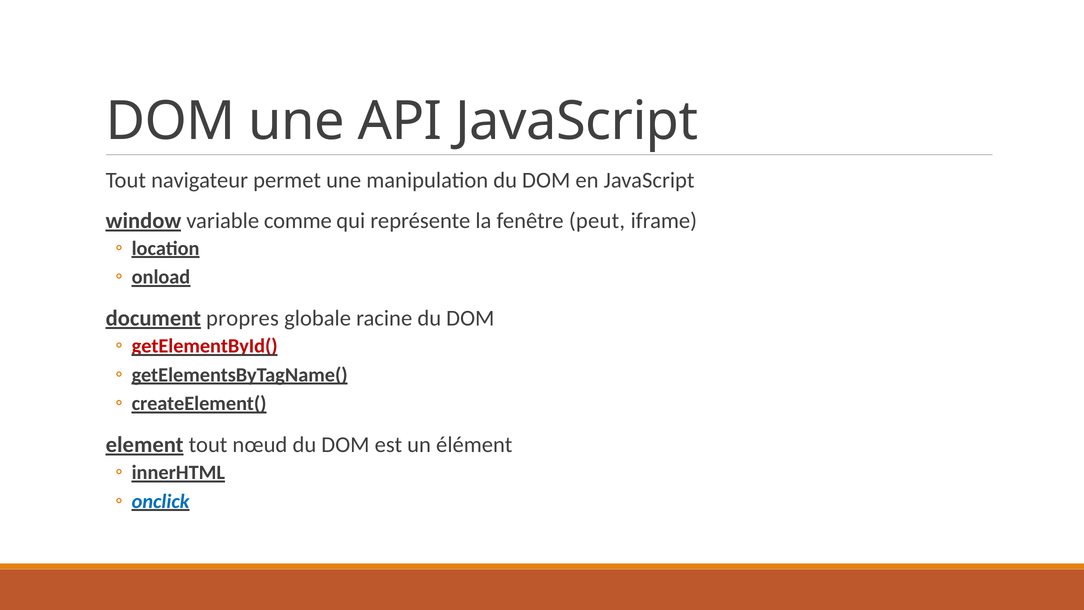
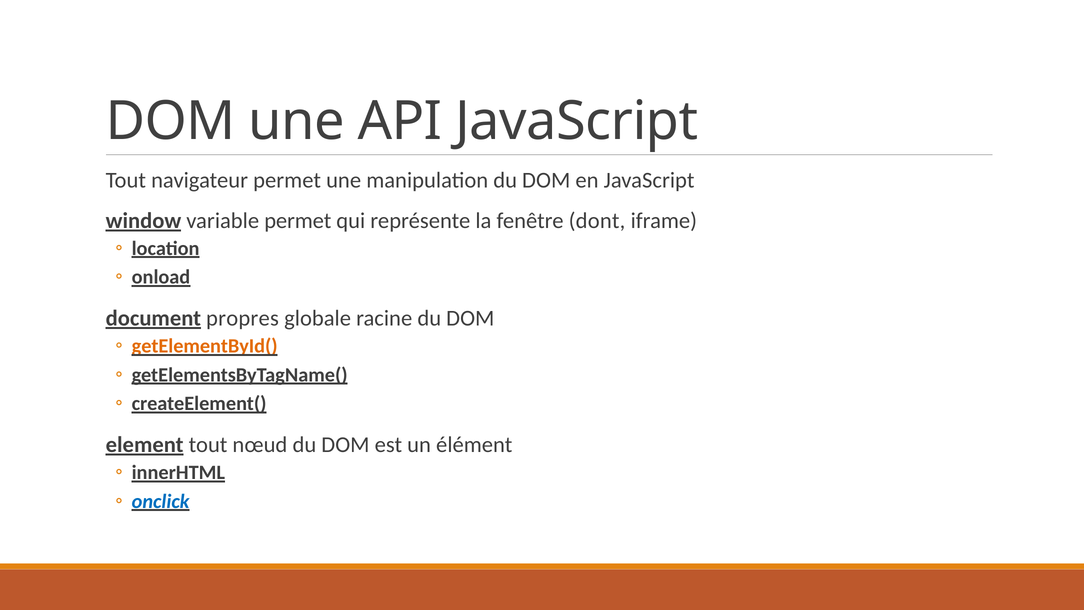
variable comme: comme -> permet (298, 221)
peut: peut -> dont (597, 221)
getElementById( colour: red -> orange (205, 346)
